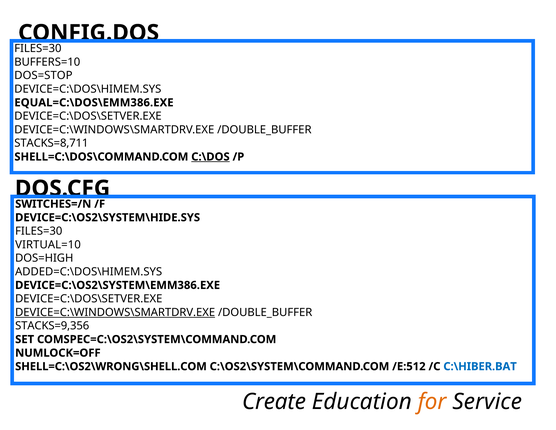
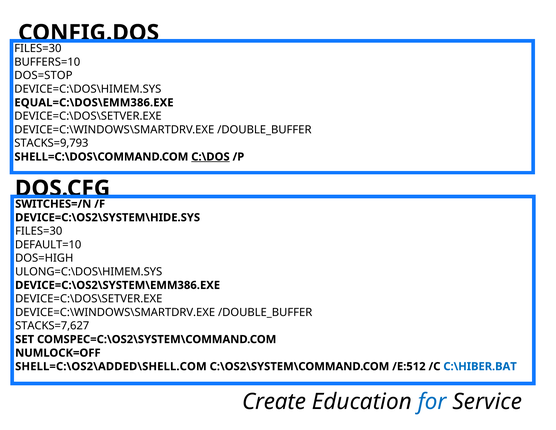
STACKS=8,711: STACKS=8,711 -> STACKS=9,793 (51, 143)
VIRTUAL=10: VIRTUAL=10 -> DEFAULT=10 (48, 245)
ADDED=C:\DOS\HIMEM.SYS: ADDED=C:\DOS\HIMEM.SYS -> ULONG=C:\DOS\HIMEM.SYS (89, 272)
DEVICE=C:\WINDOWS\SMARTDRV.EXE underline: present -> none (115, 312)
STACKS=9,356: STACKS=9,356 -> STACKS=7,627 (52, 326)
SHELL=C:\OS2\WRONG\SHELL.COM: SHELL=C:\OS2\WRONG\SHELL.COM -> SHELL=C:\OS2\ADDED\SHELL.COM (111, 366)
for colour: orange -> blue (432, 402)
